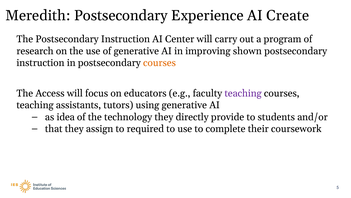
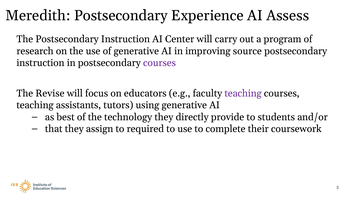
Create: Create -> Assess (288, 16)
shown: shown -> source (247, 51)
courses colour: orange -> purple (159, 63)
Access: Access -> Revise (50, 93)
idea: idea -> best (66, 117)
